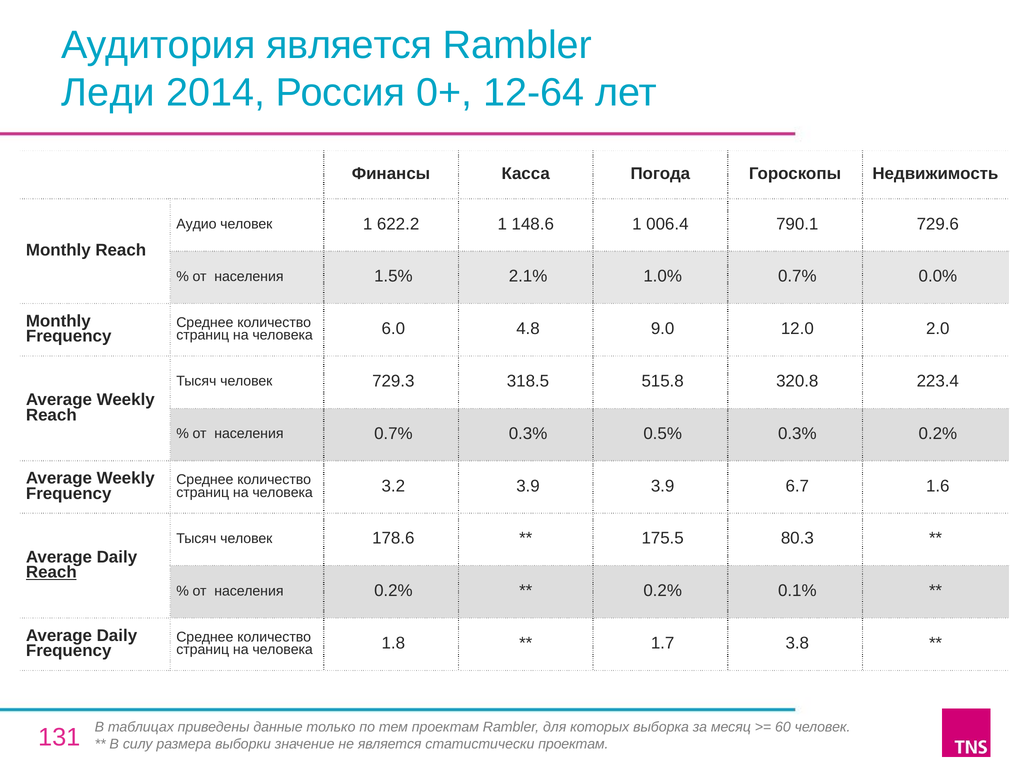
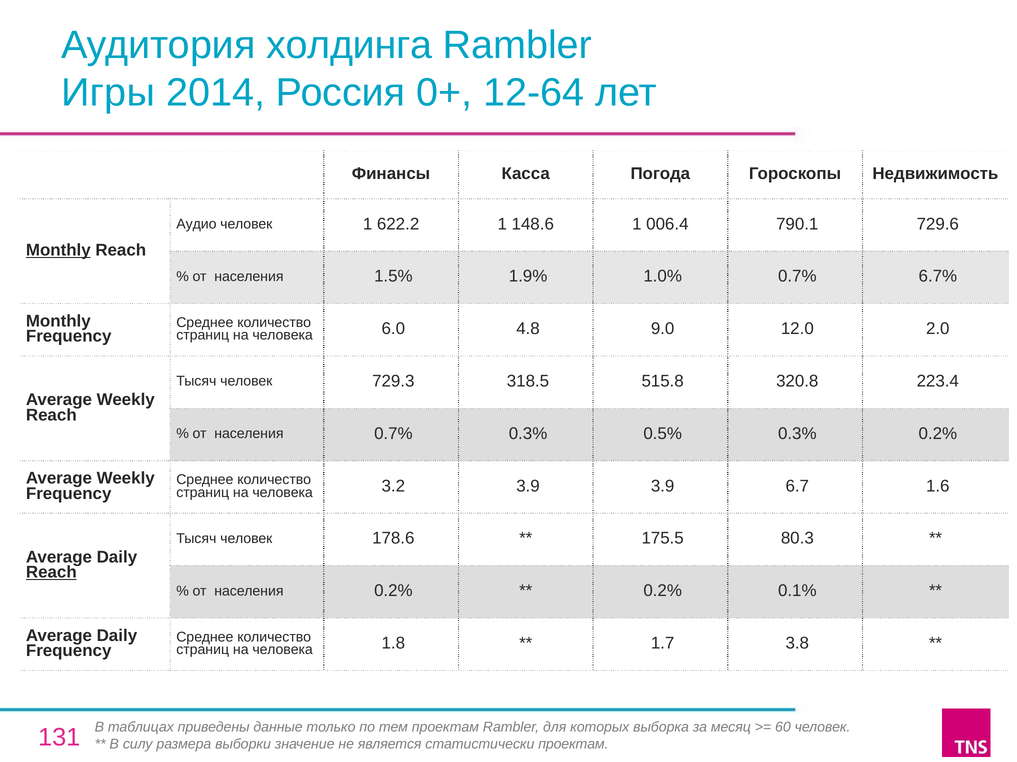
Аудитория является: является -> холдинга (349, 45)
Леди: Леди -> Игры (108, 93)
Monthly underline: none -> present (58, 250)
2.1%: 2.1% -> 1.9% (528, 277)
0.0%: 0.0% -> 6.7% (938, 277)
